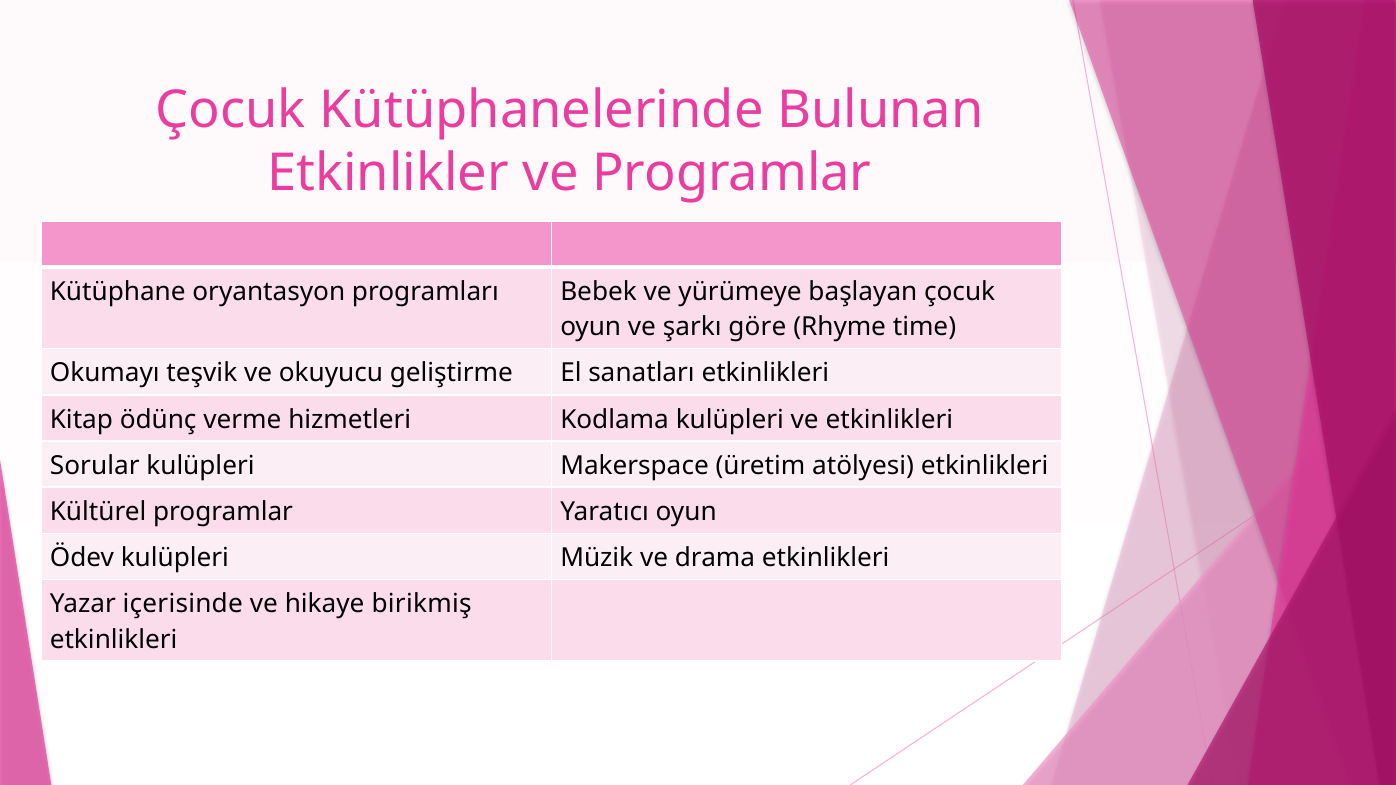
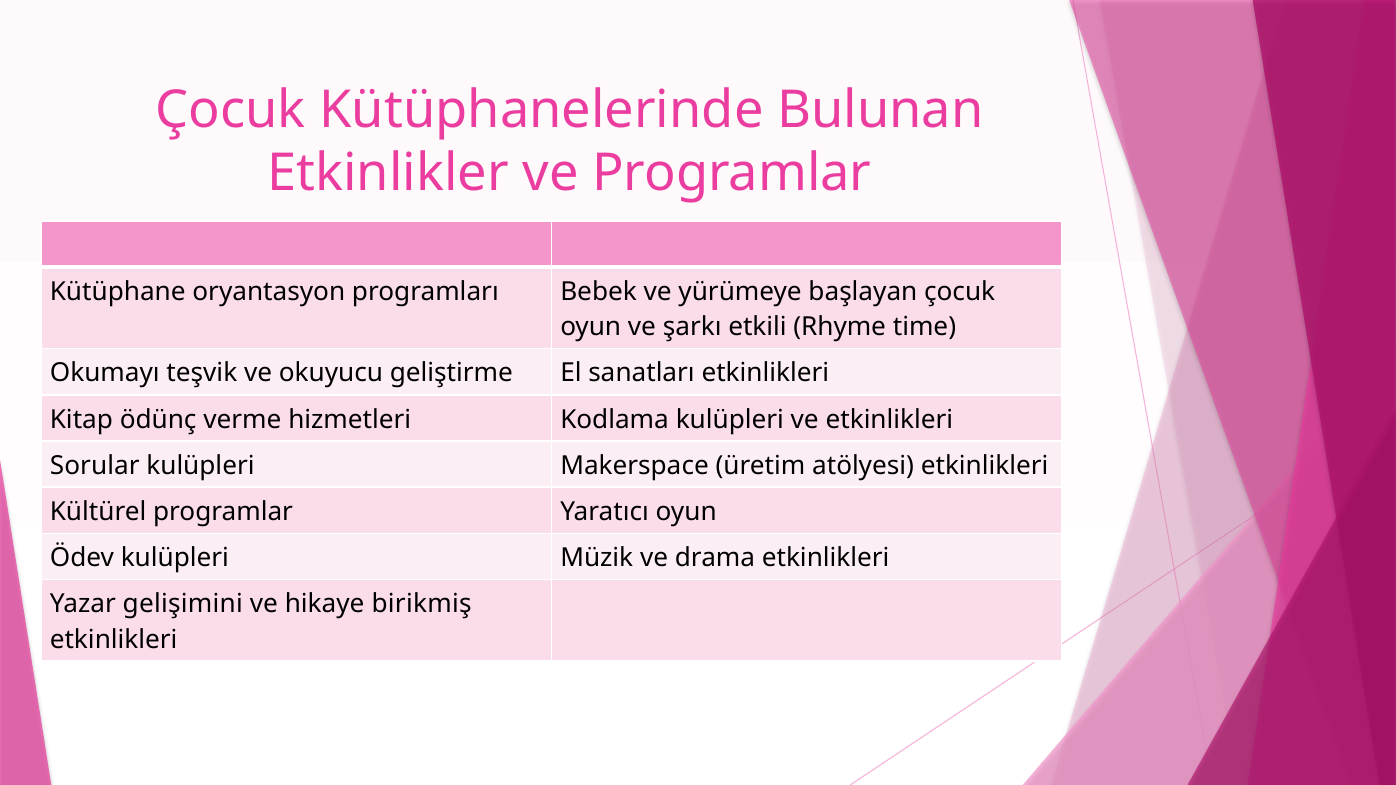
göre: göre -> etkili (757, 327)
içerisinde: içerisinde -> gelişimini (183, 604)
